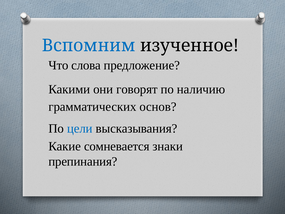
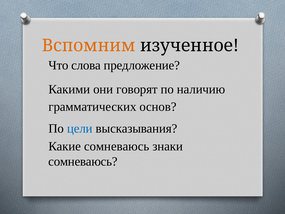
Вспомним colour: blue -> orange (89, 45)
Какие сомневается: сомневается -> сомневаюсь (117, 146)
препинания: препинания -> сомневаюсь (83, 161)
